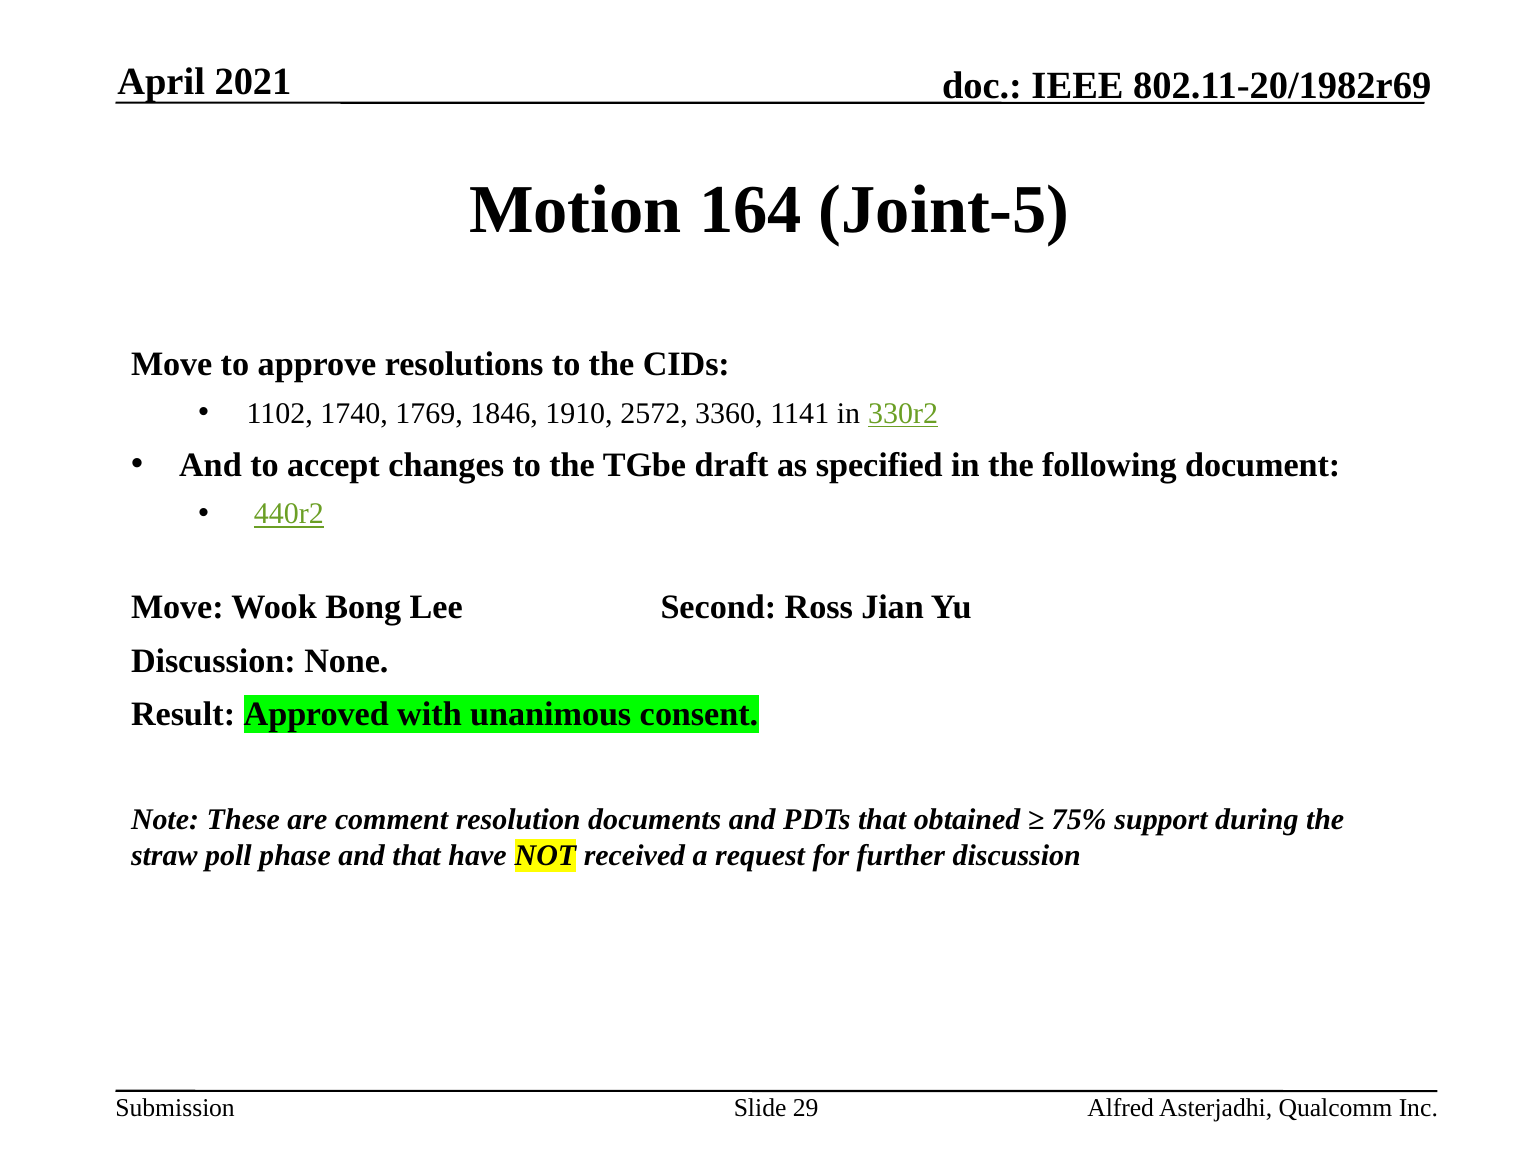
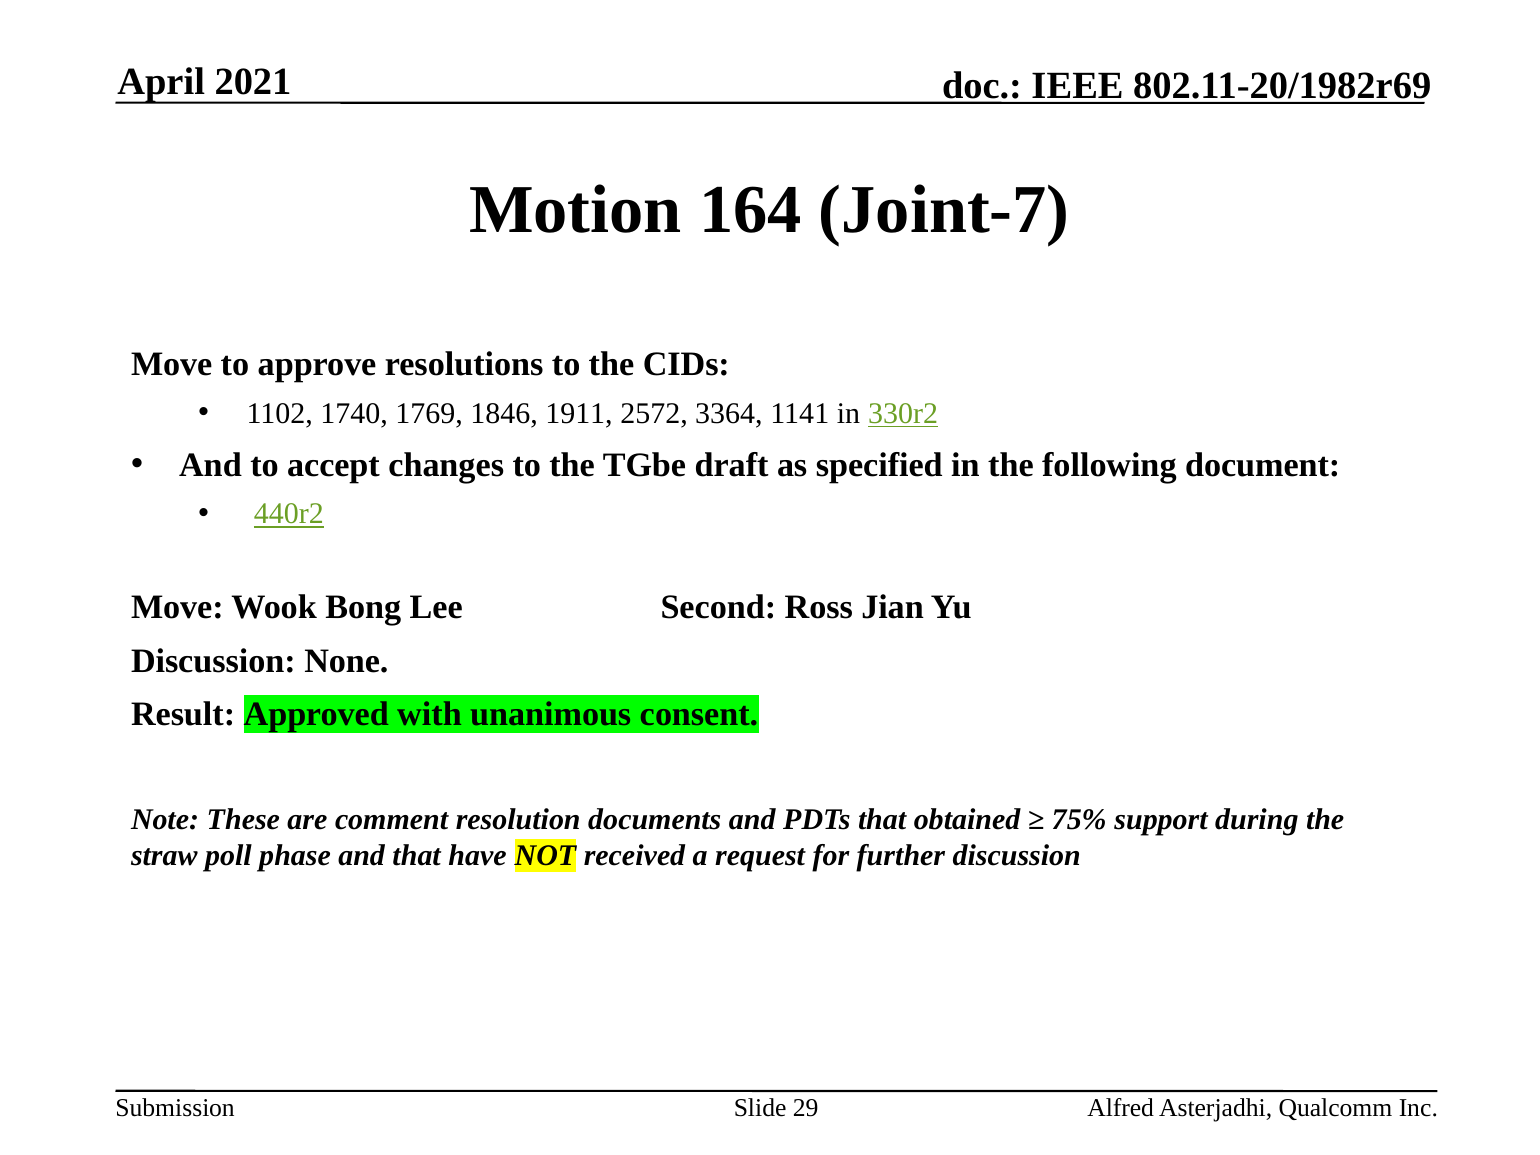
Joint-5: Joint-5 -> Joint-7 (944, 210)
1910: 1910 -> 1911 (579, 413)
3360: 3360 -> 3364 (729, 413)
